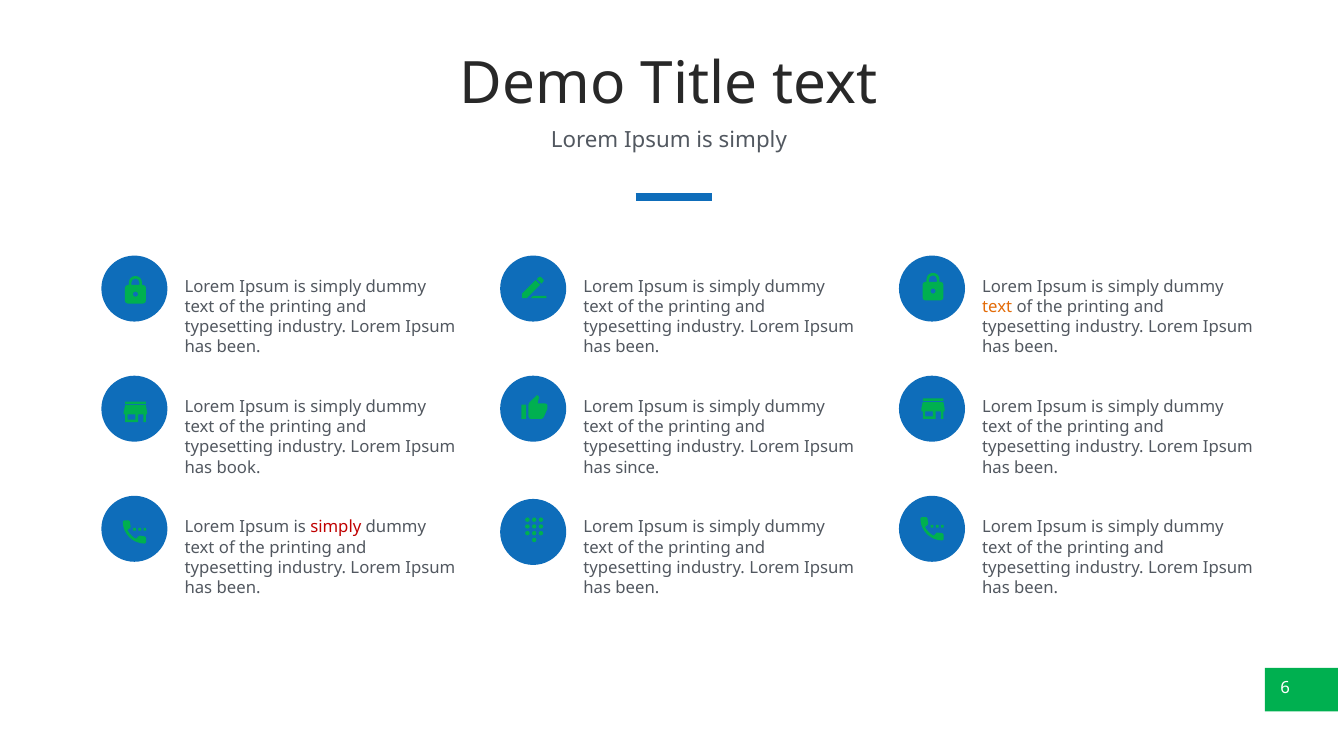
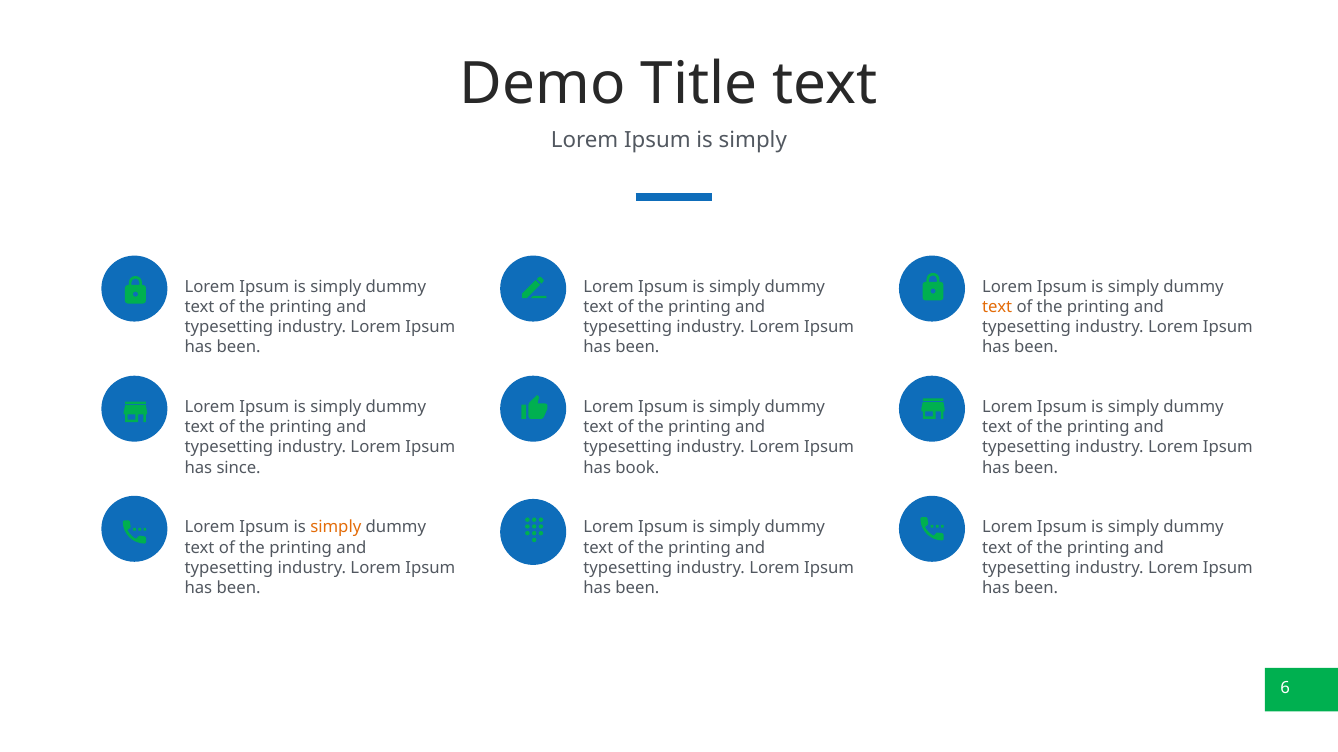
book: book -> since (239, 468)
since: since -> book (637, 468)
simply colour: red -> orange (336, 528)
